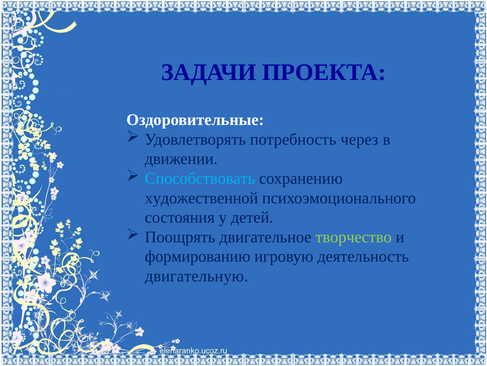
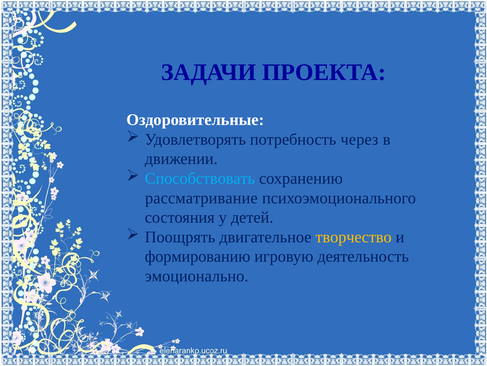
художественной: художественной -> рассматривание (201, 198)
творчество colour: light green -> yellow (354, 237)
двигательную: двигательную -> эмоционально (197, 276)
